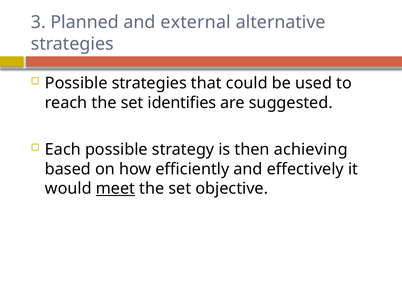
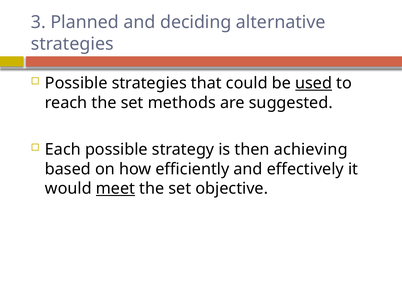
external: external -> deciding (196, 22)
used underline: none -> present (314, 83)
identifies: identifies -> methods (182, 103)
